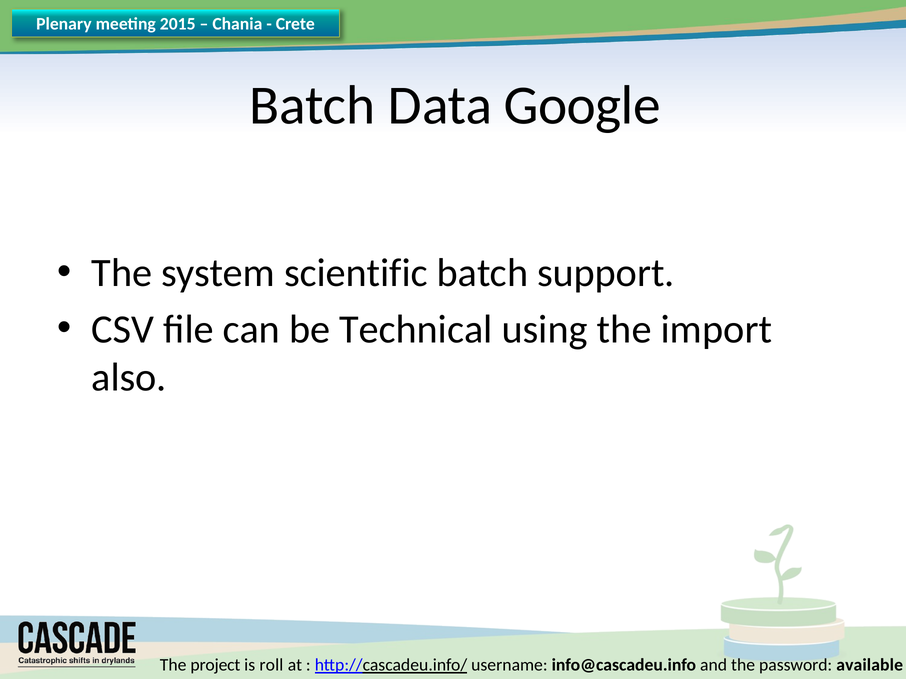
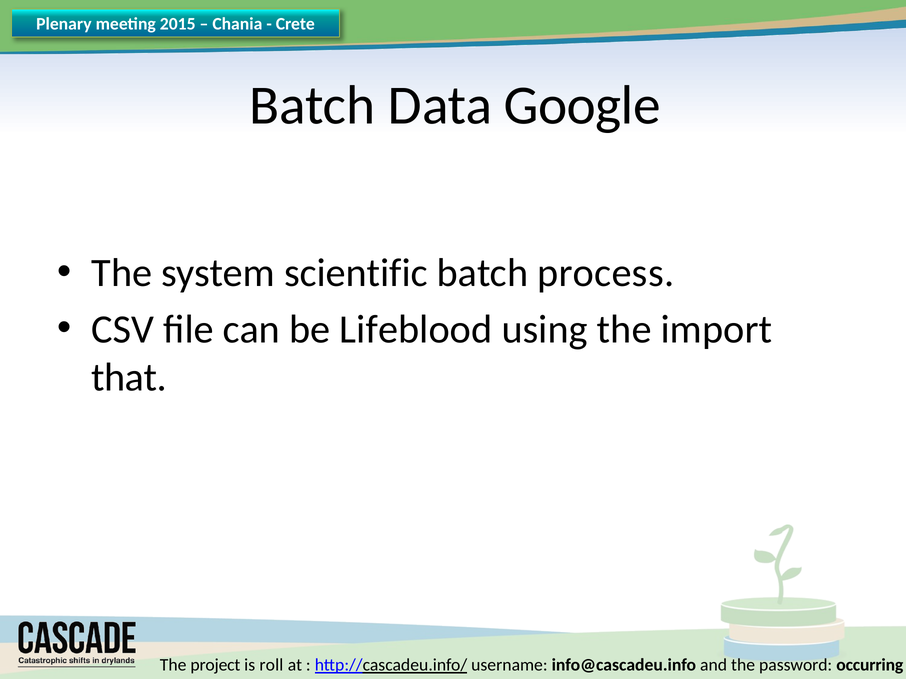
support: support -> process (606, 273)
Technical: Technical -> Lifeblood (416, 330)
also: also -> that (129, 378)
available: available -> occurring (870, 666)
